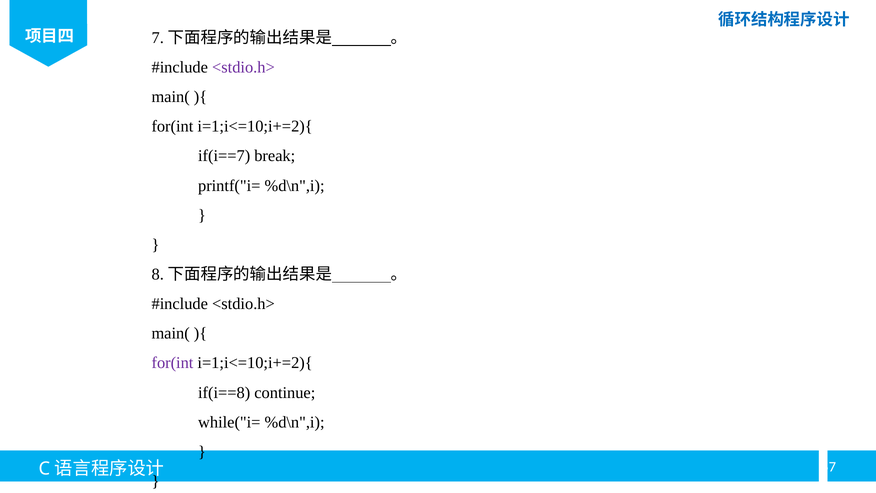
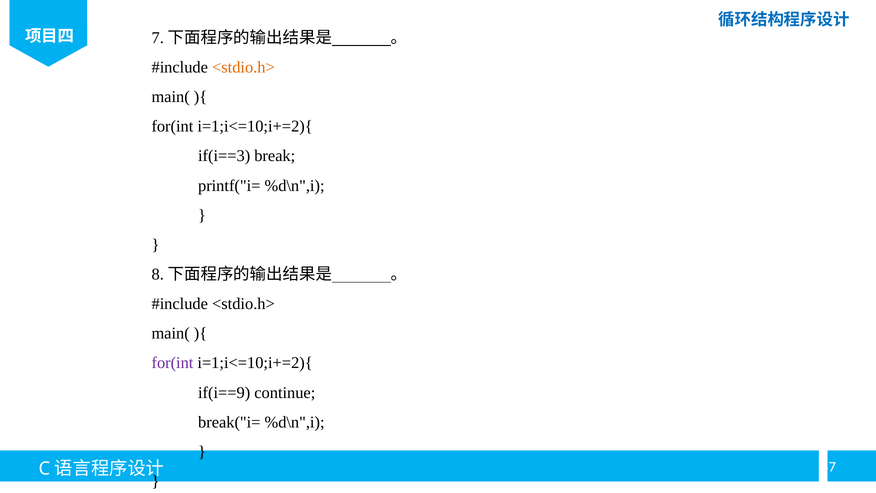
<stdio.h> colour: purple -> orange (243, 67)
if(i==7: if(i==7 -> if(i==3 (224, 156)
if(i==8: if(i==8 -> if(i==9 (224, 392)
while("i=: while("i= -> break("i= (229, 422)
